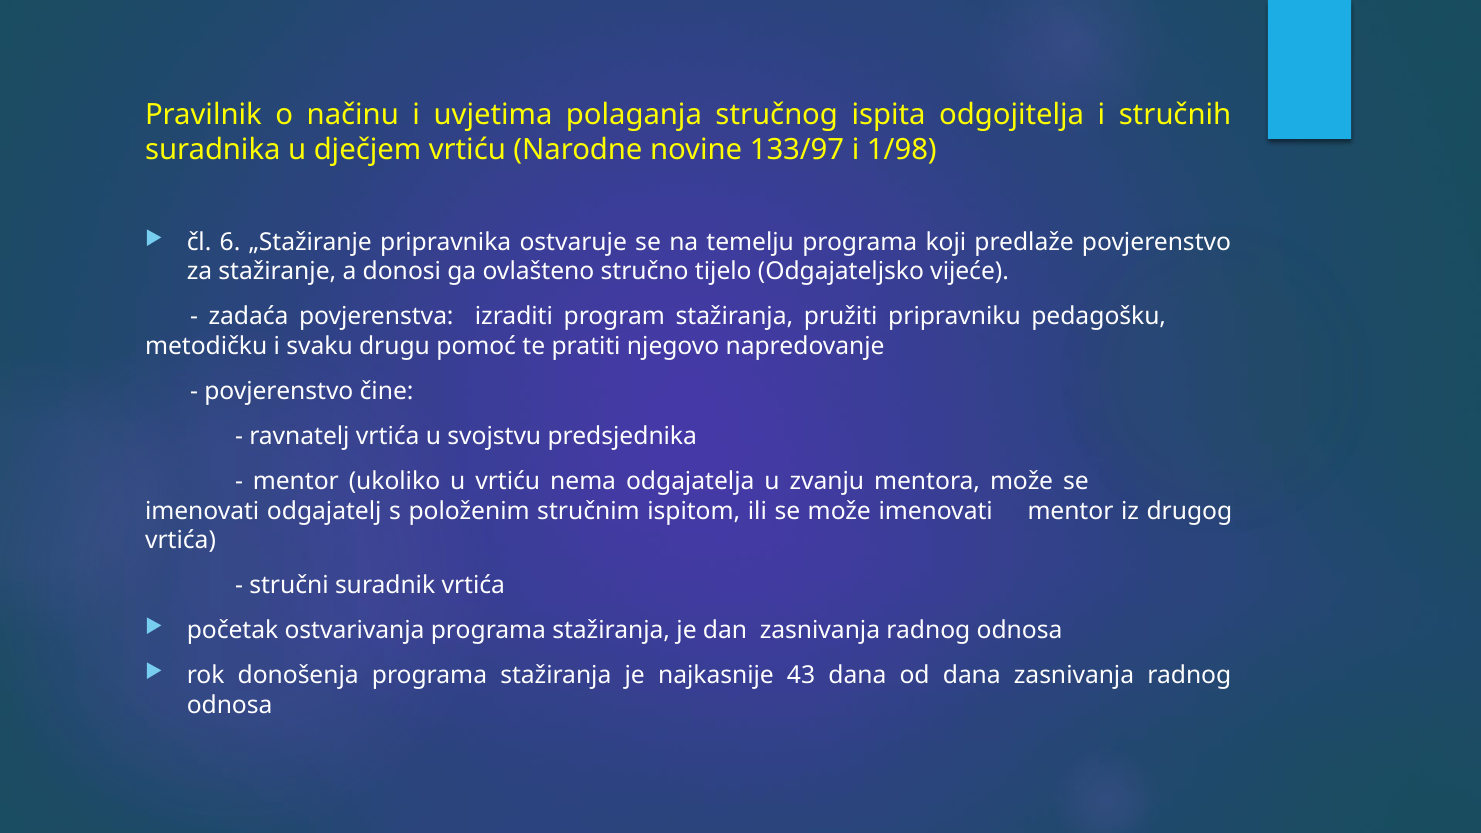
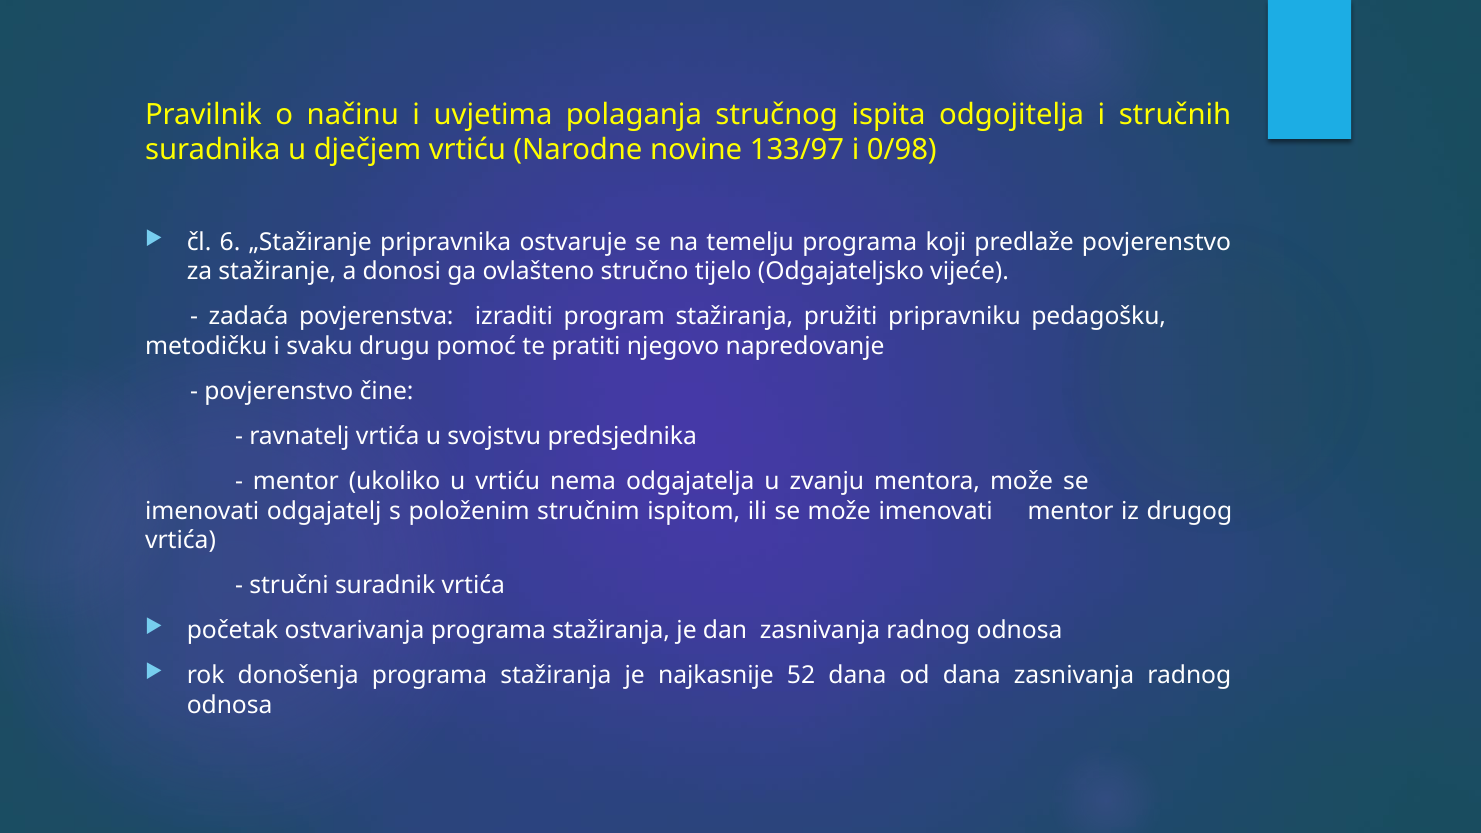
1/98: 1/98 -> 0/98 (902, 150)
43: 43 -> 52 (801, 676)
